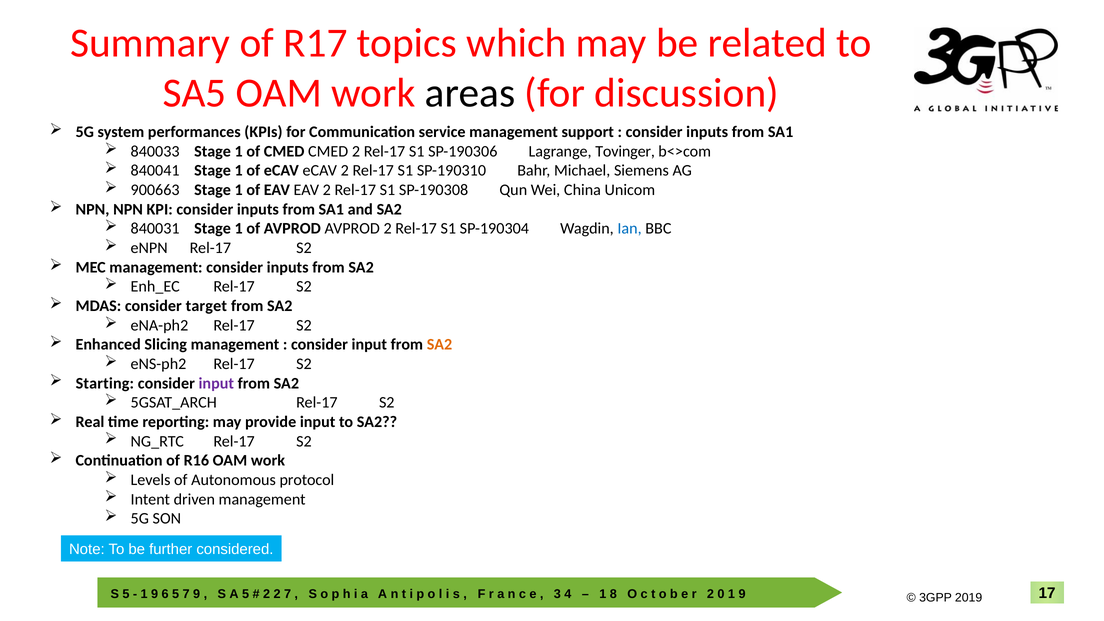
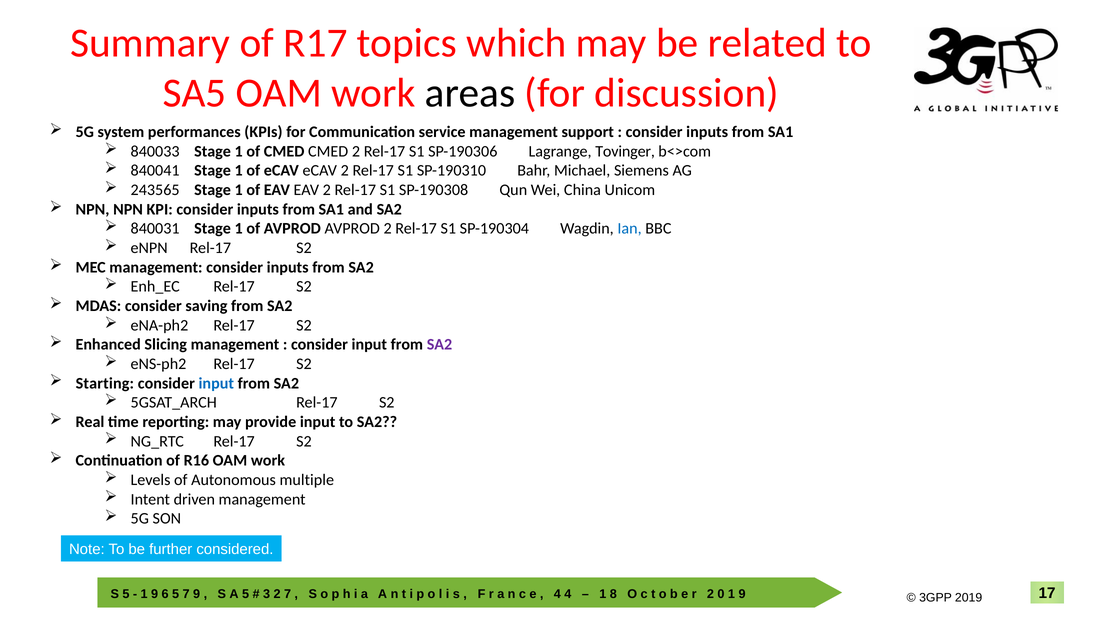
900663: 900663 -> 243565 (155, 190)
target: target -> saving (206, 306)
SA2 colour: orange -> purple (440, 345)
input colour: purple -> blue (216, 383)
protocol: protocol -> multiple (307, 480)
2: 2 -> 3 (267, 594)
3: 3 -> 4 (557, 594)
